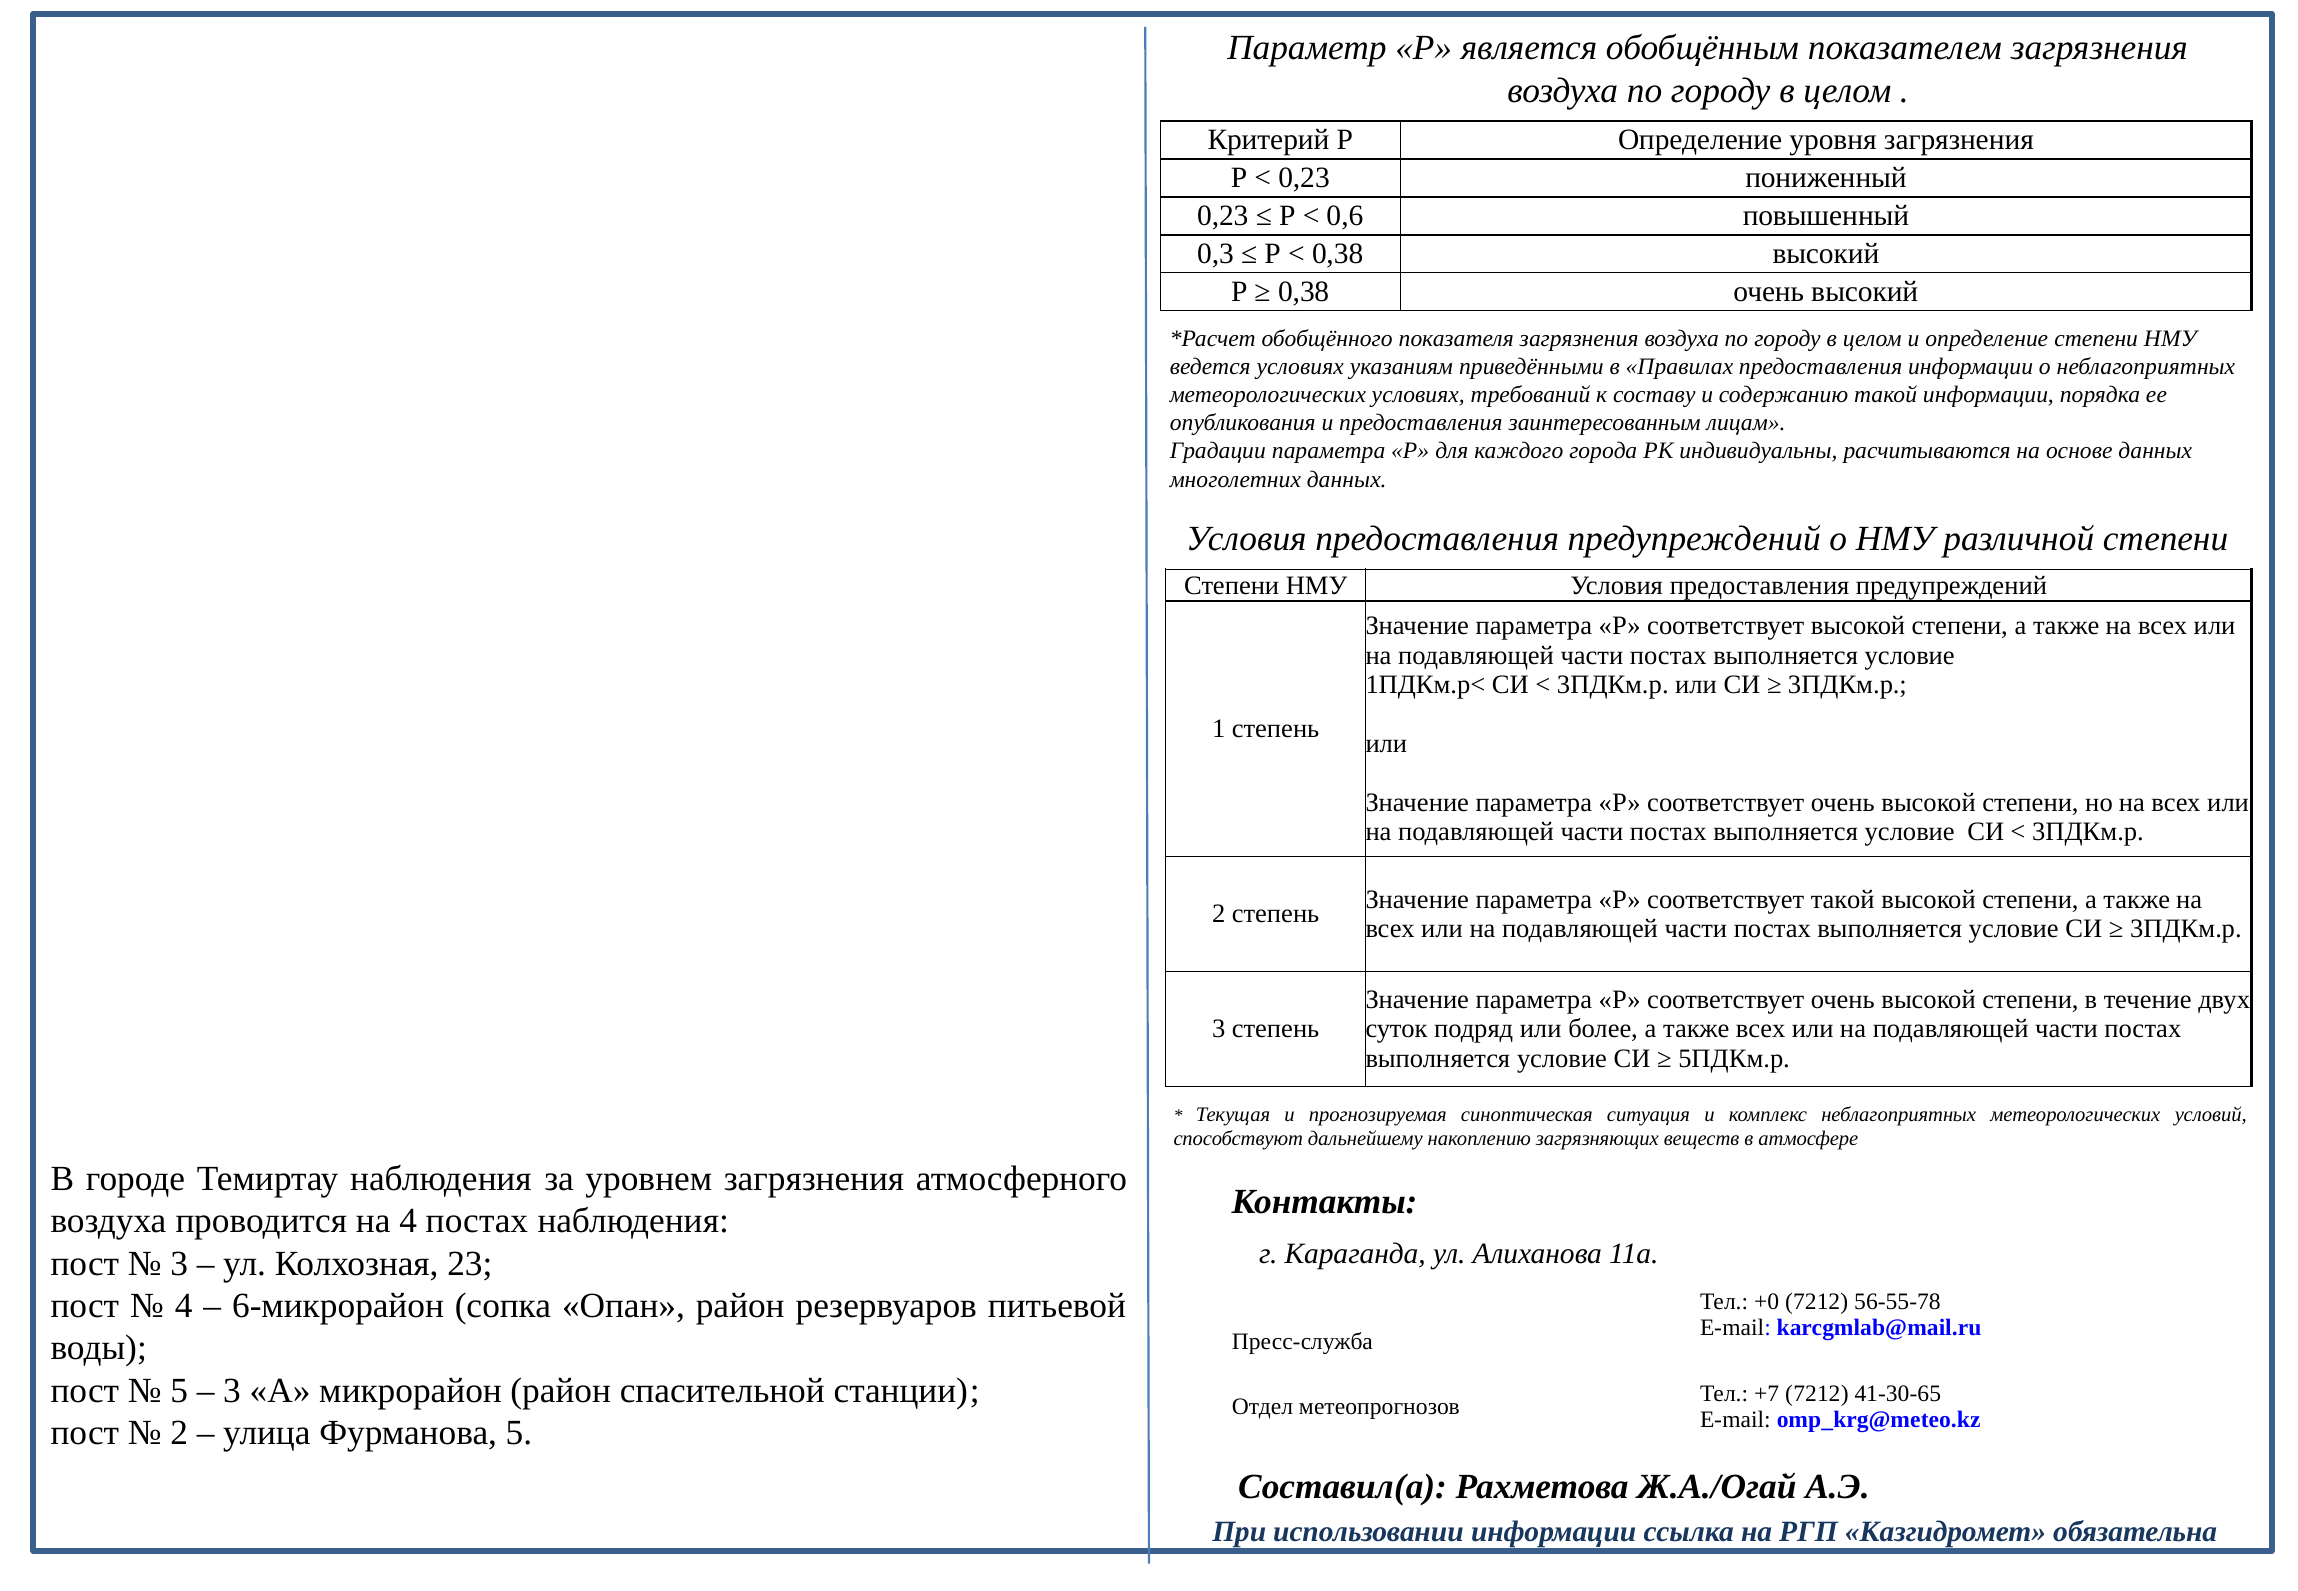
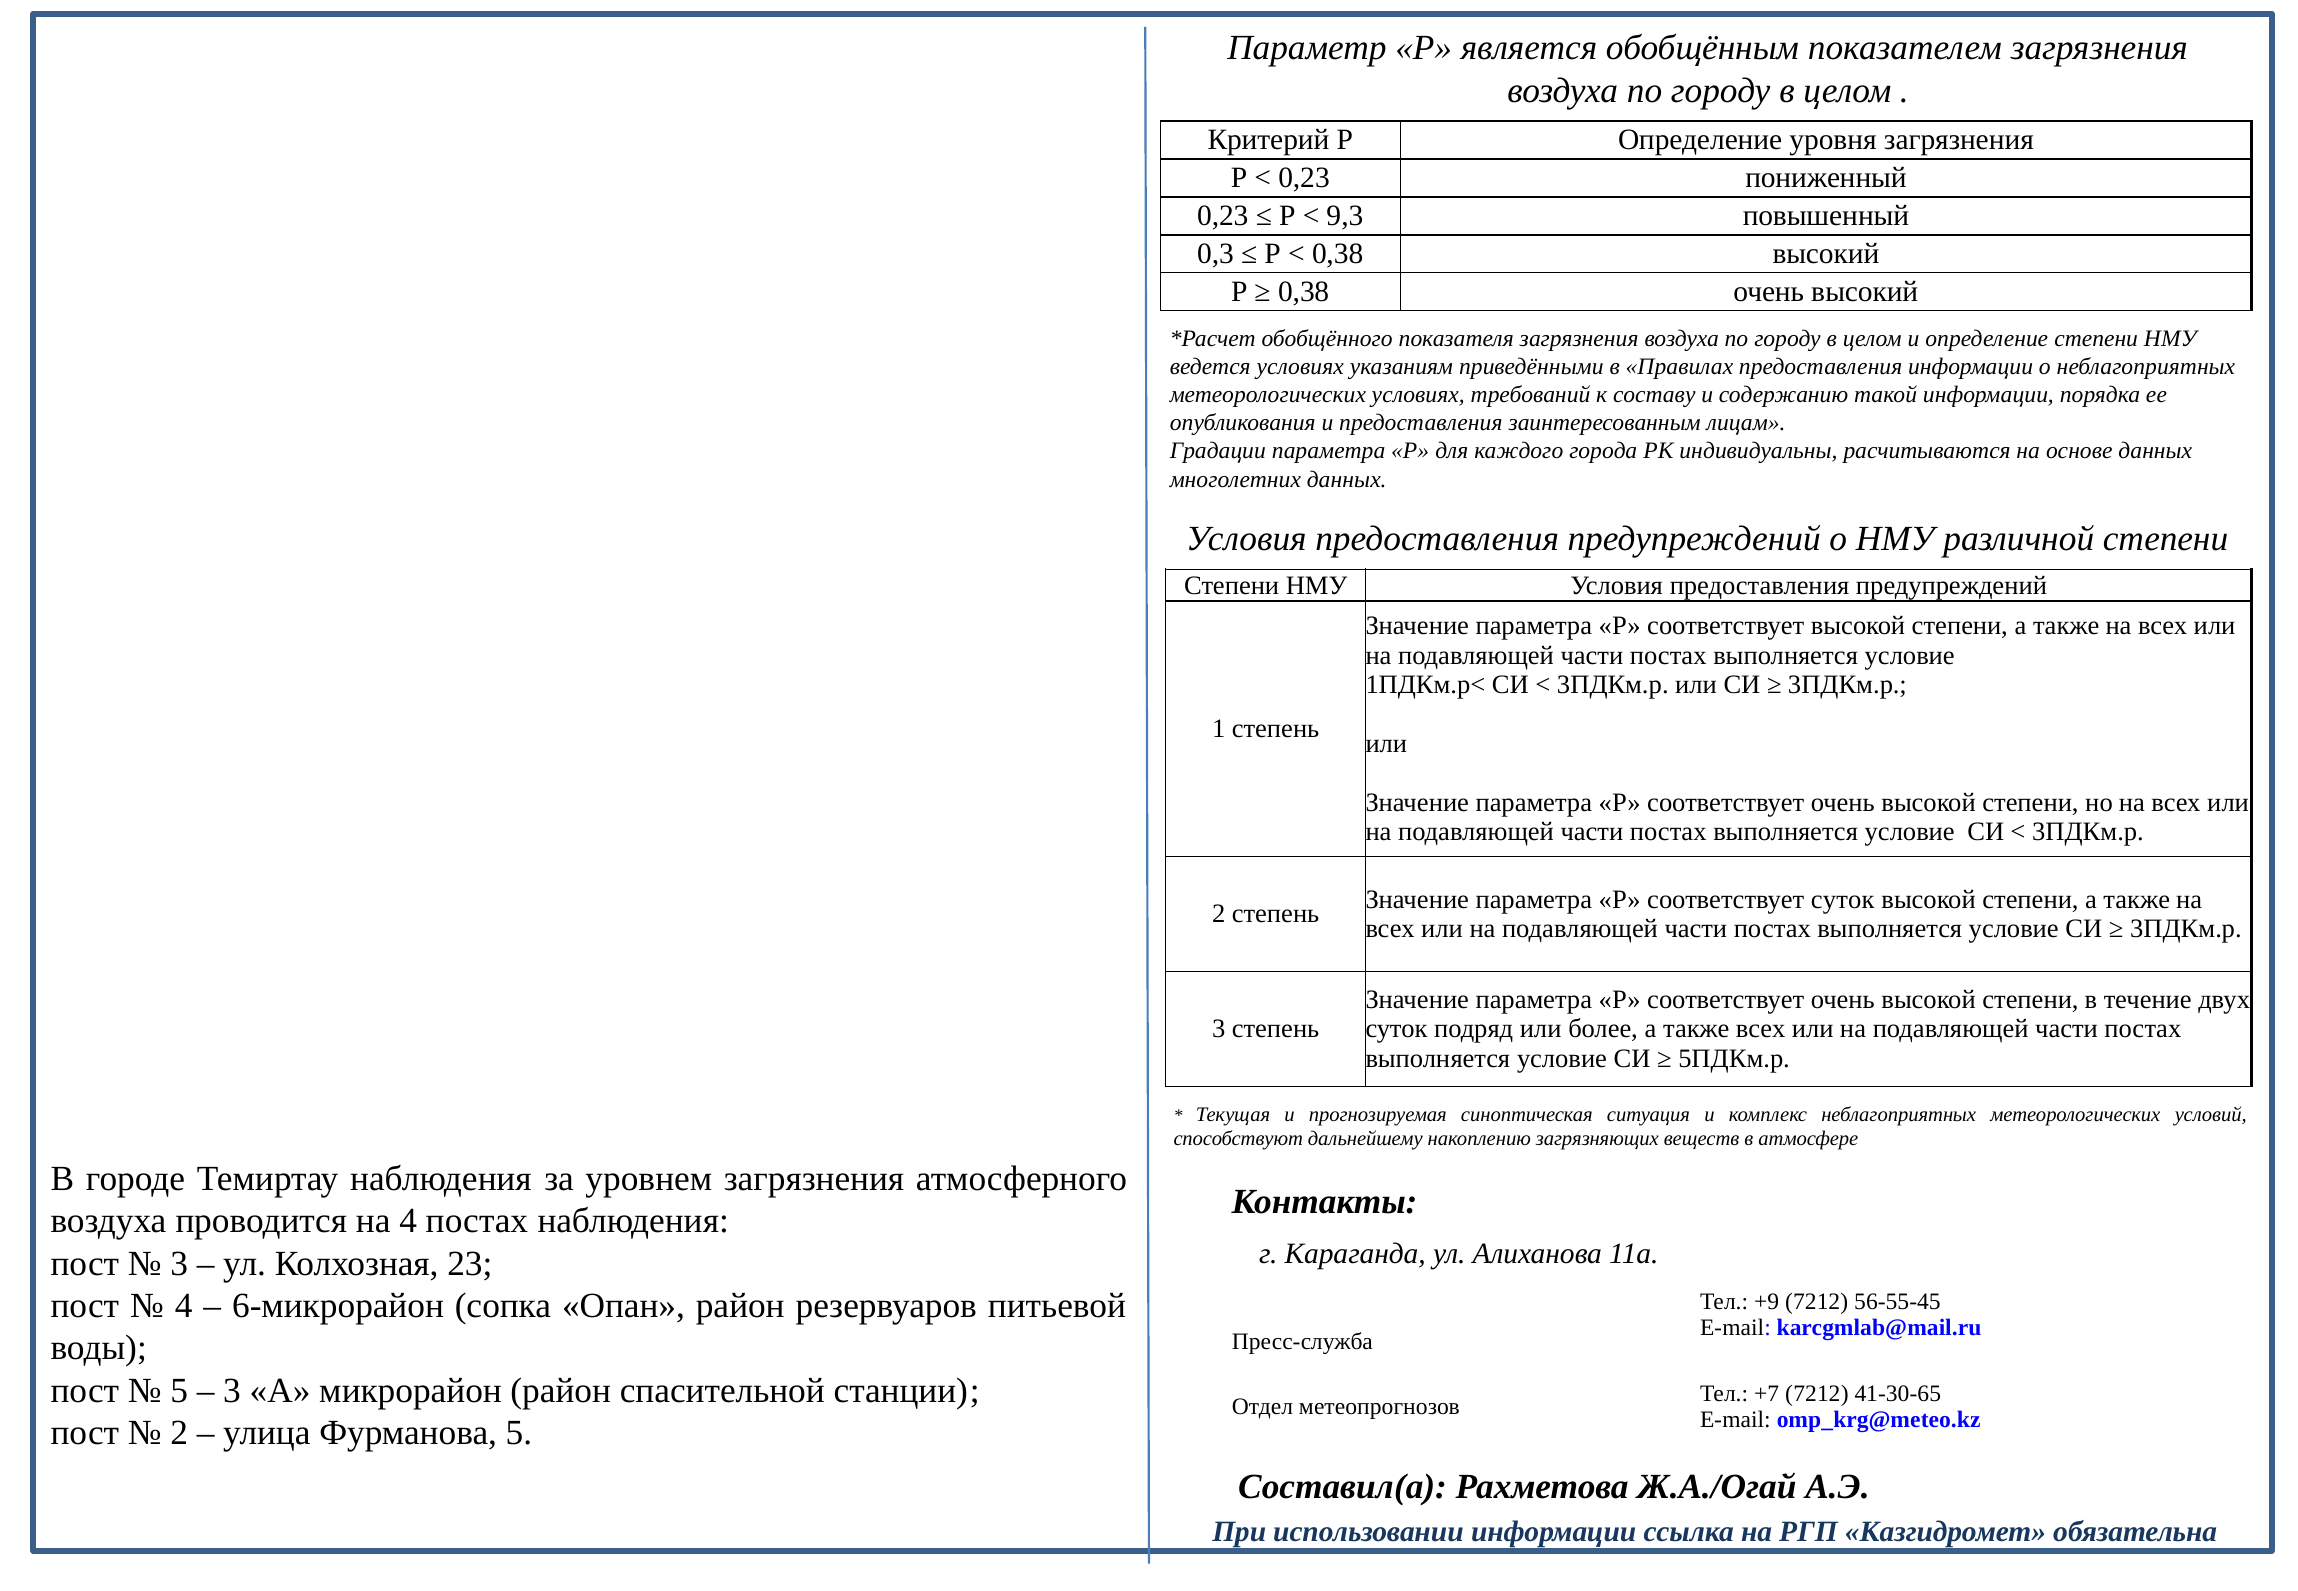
0,6: 0,6 -> 9,3 (1345, 216)
соответствует такой: такой -> суток (1843, 899)
+0: +0 -> +9 (1767, 1302)
56-55-78: 56-55-78 -> 56-55-45 (1897, 1302)
